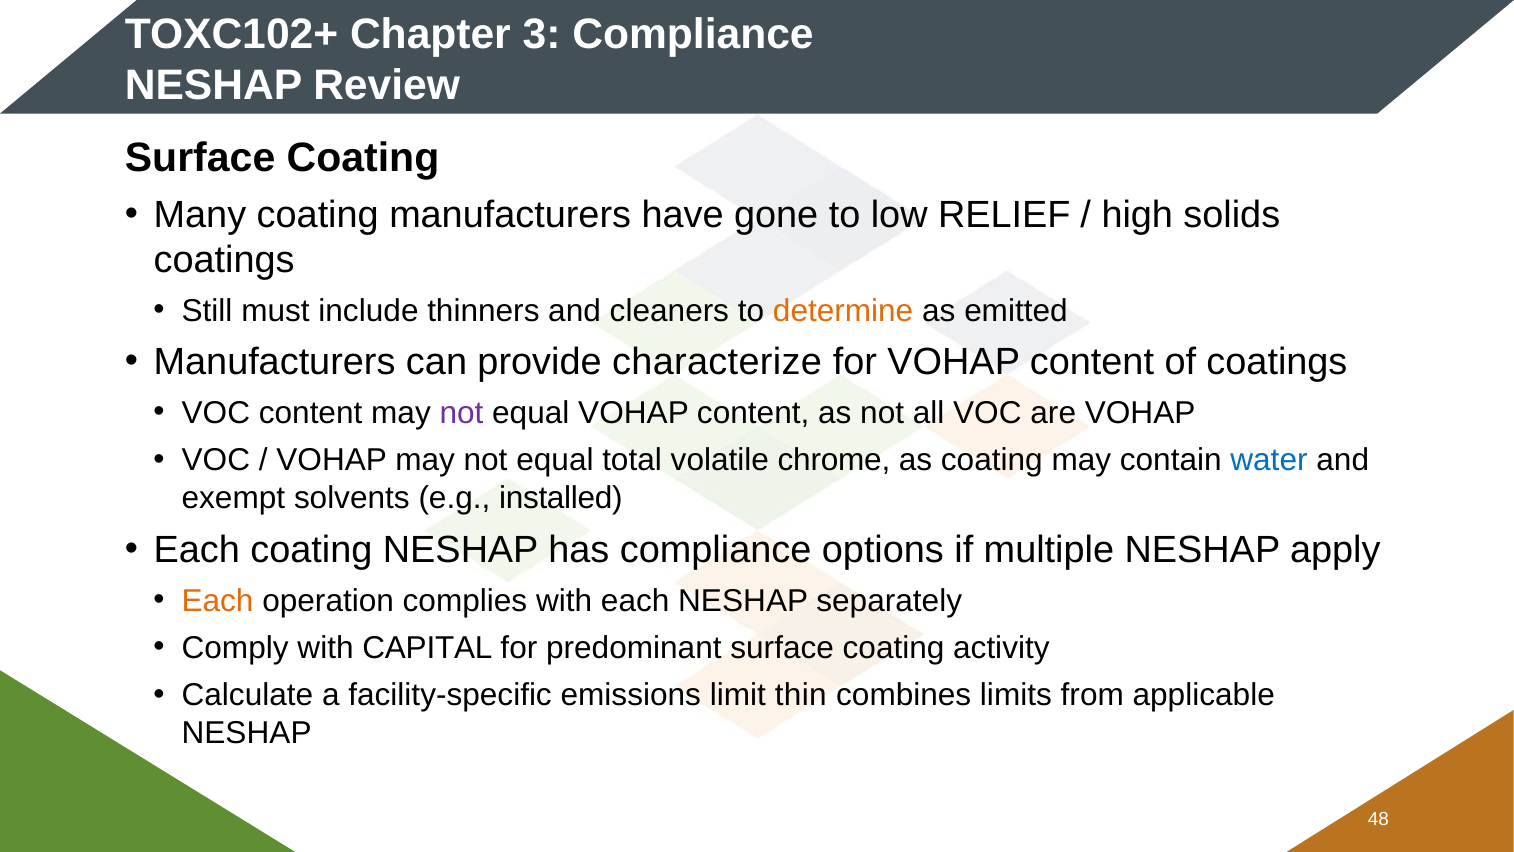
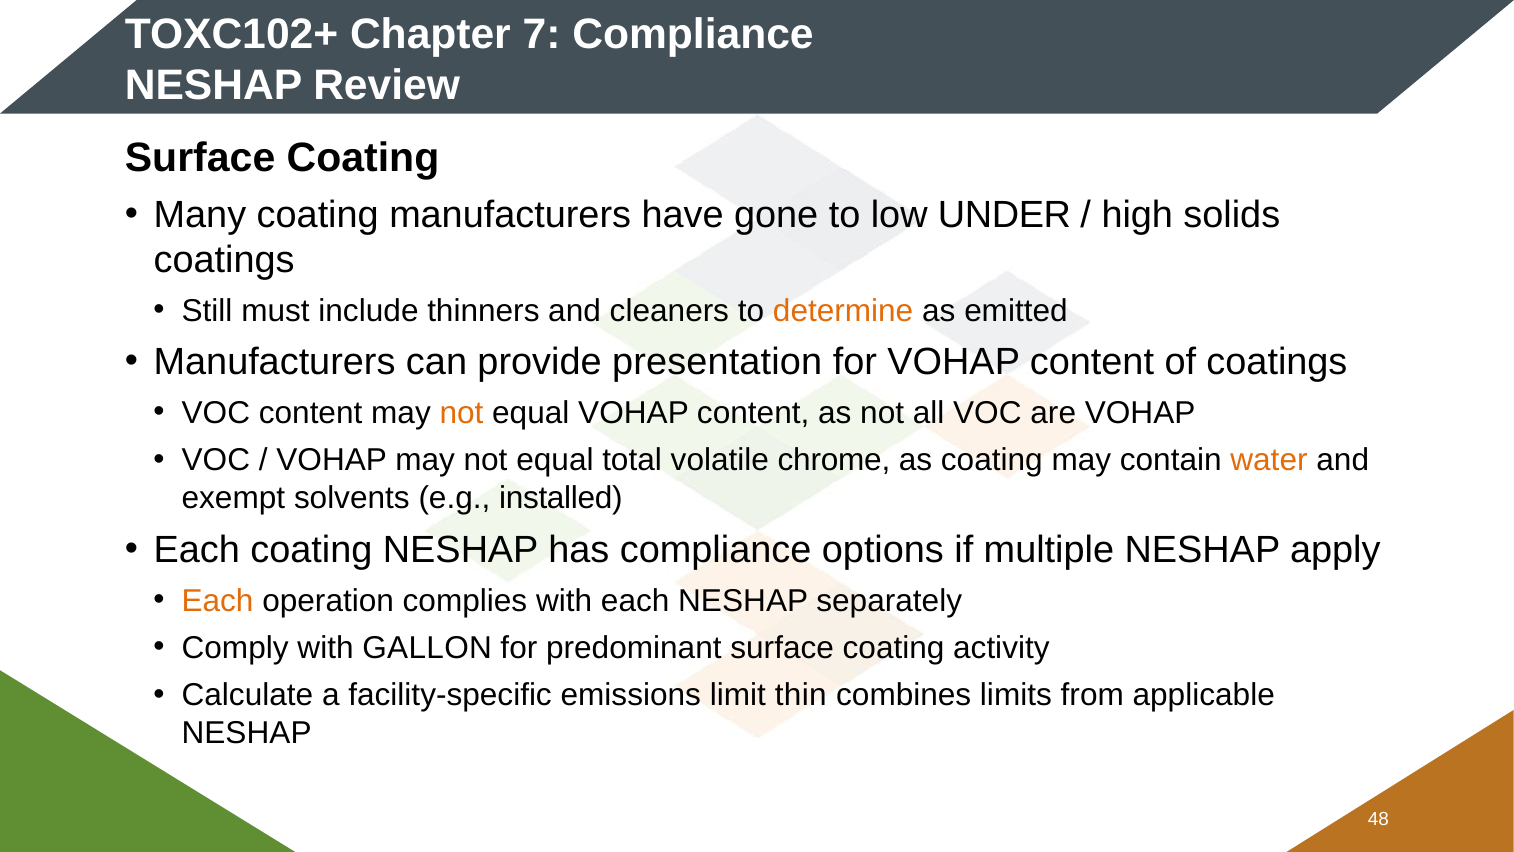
3: 3 -> 7 (542, 34)
RELIEF: RELIEF -> UNDER (1004, 215)
characterize: characterize -> presentation (717, 362)
not colour: purple -> orange (462, 413)
water colour: blue -> orange (1269, 460)
CAPITAL: CAPITAL -> GALLON (427, 648)
